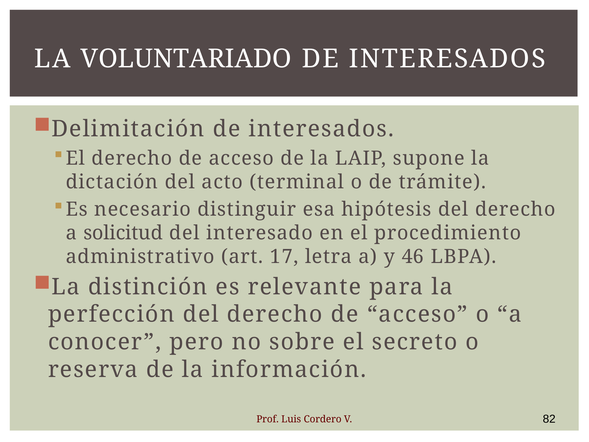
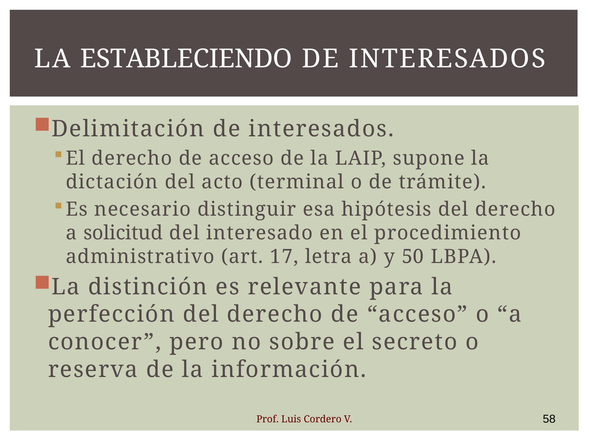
VOLUNTARIADO: VOLUNTARIADO -> ESTABLECIENDO (186, 59)
46: 46 -> 50 (413, 256)
82: 82 -> 58 (549, 419)
